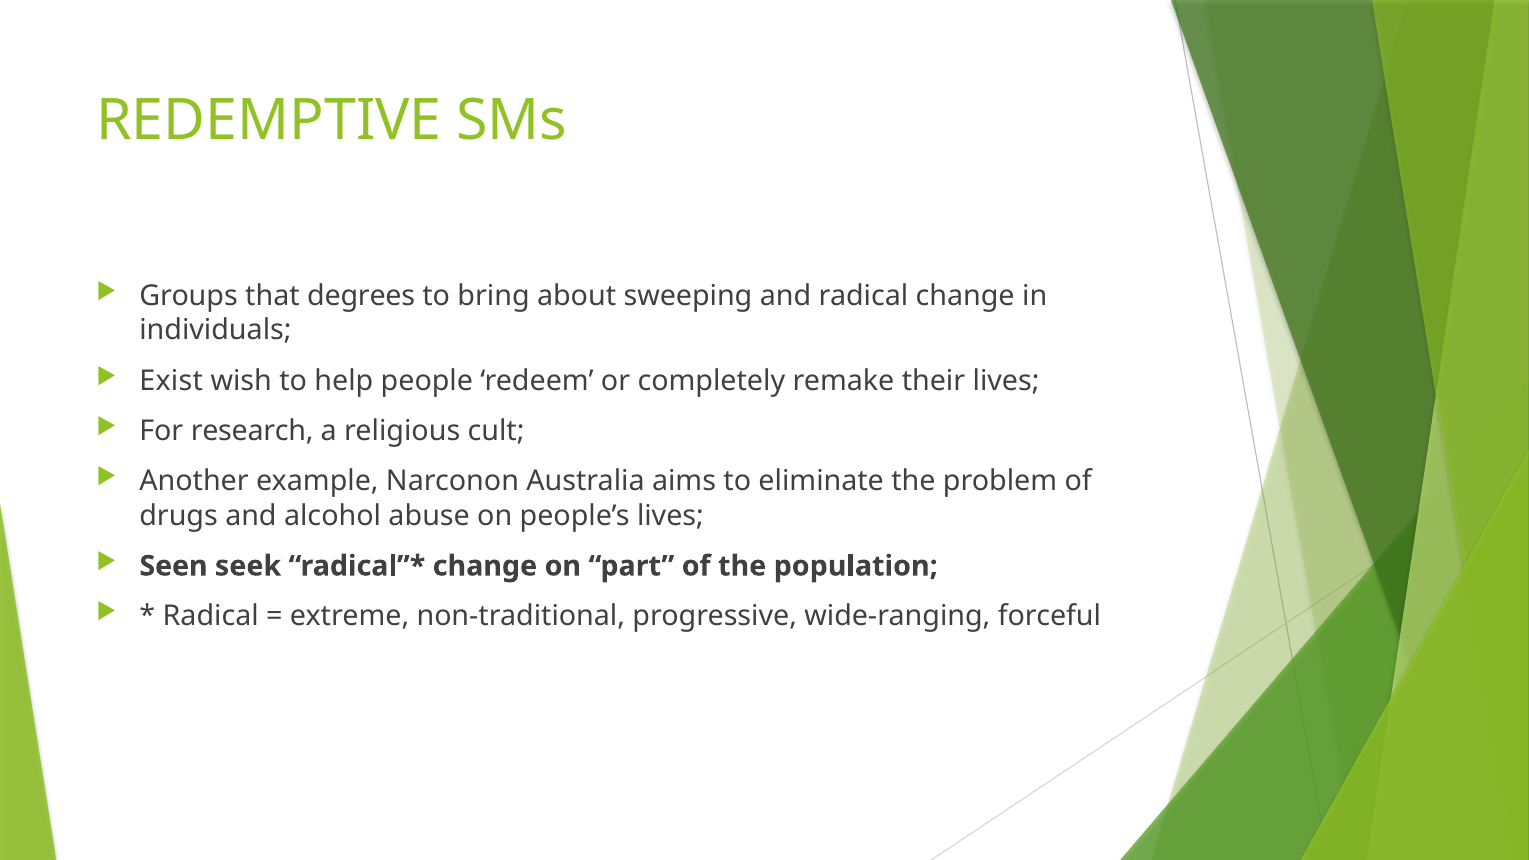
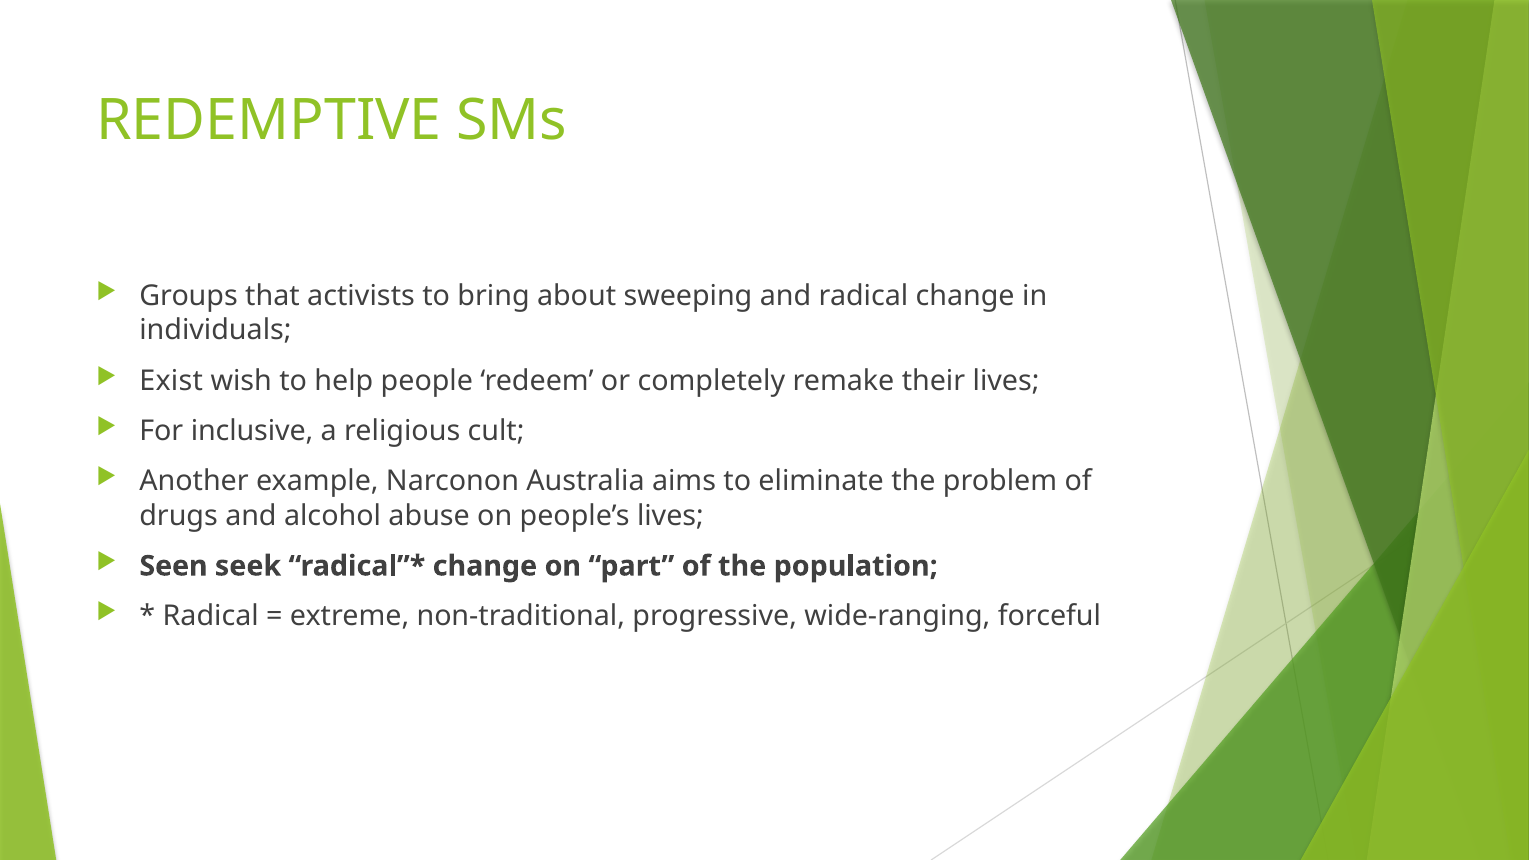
degrees: degrees -> activists (361, 296)
research: research -> inclusive (252, 431)
